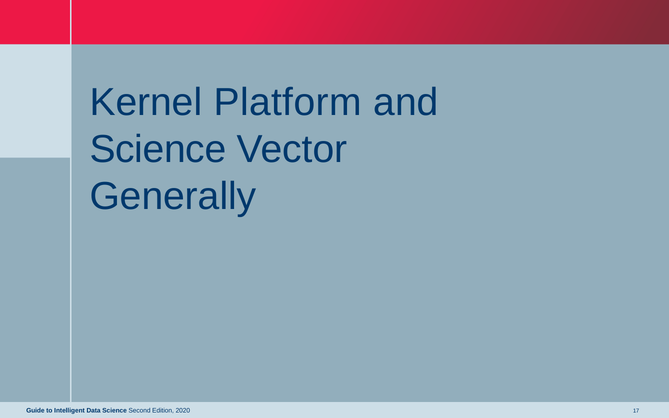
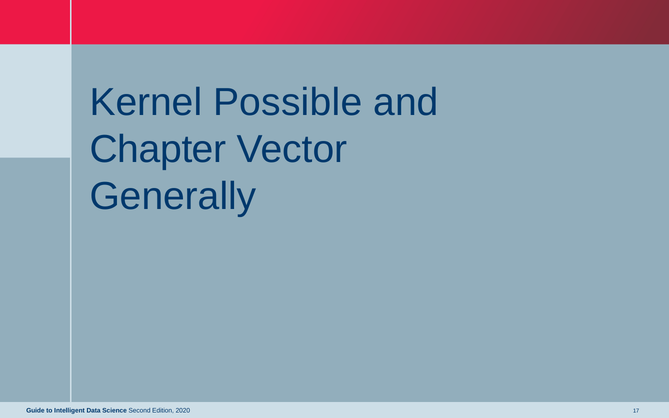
Platform: Platform -> Possible (288, 103)
Science: Science -> Chapter (158, 149)
